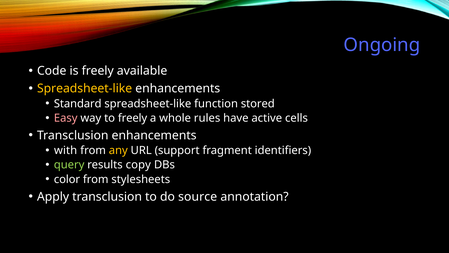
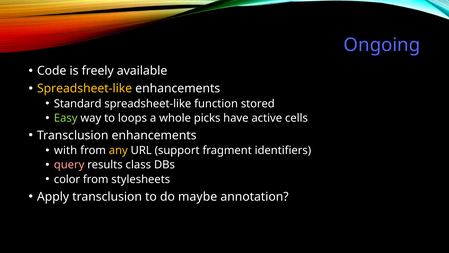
Easy colour: pink -> light green (66, 118)
to freely: freely -> loops (132, 118)
rules: rules -> picks (207, 118)
query colour: light green -> pink (69, 165)
copy: copy -> class (138, 165)
source: source -> maybe (198, 196)
